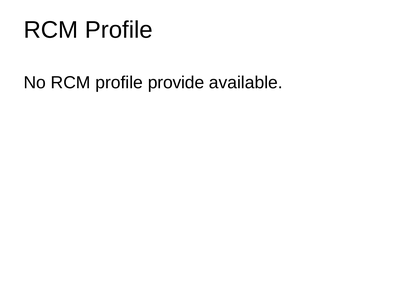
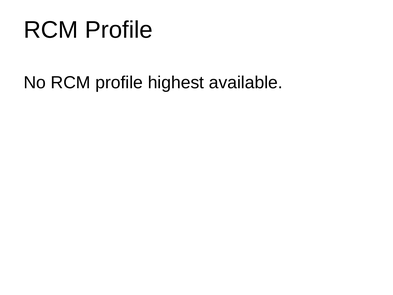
provide: provide -> highest (176, 82)
